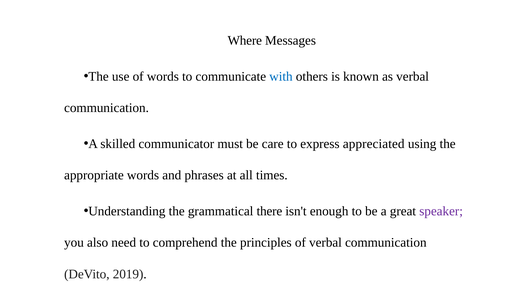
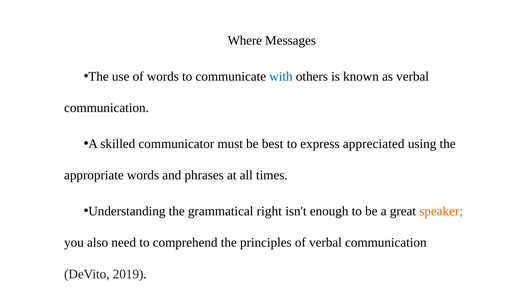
care: care -> best (273, 144)
there: there -> right (269, 211)
speaker colour: purple -> orange (441, 211)
